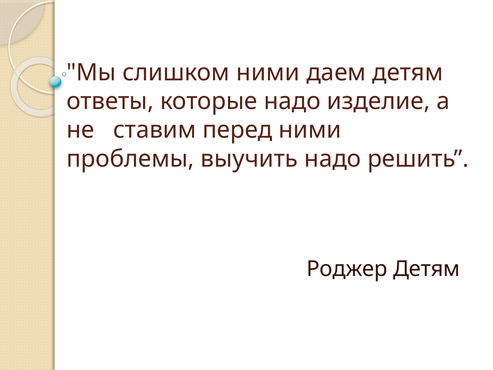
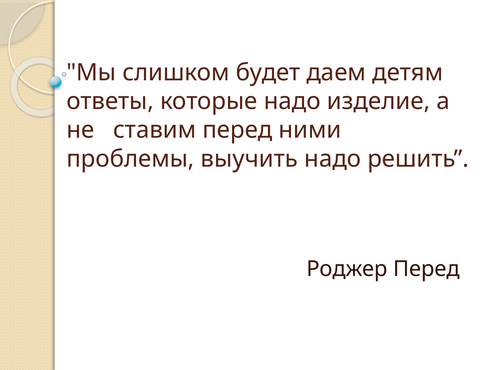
слишком ними: ними -> будет (268, 72)
Роджер Детям: Детям -> Перед (427, 269)
